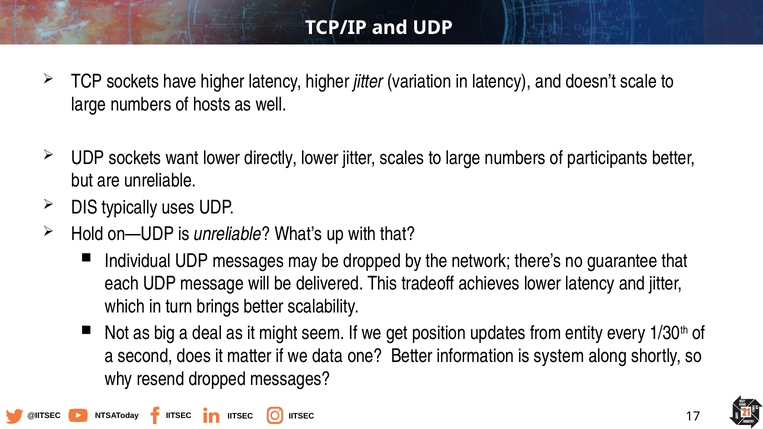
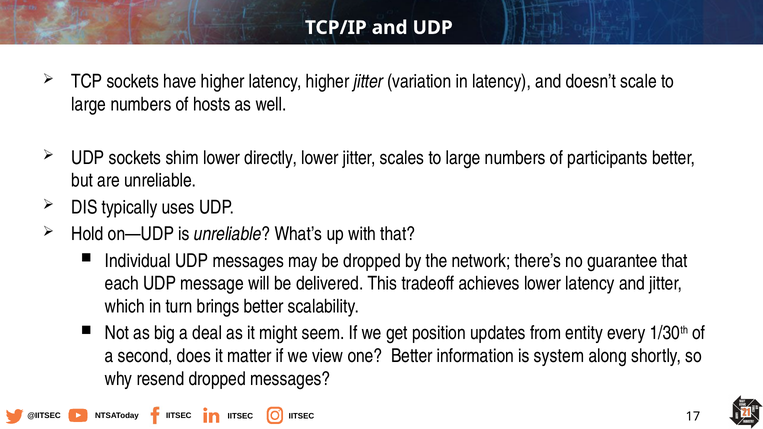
want: want -> shim (182, 158)
data: data -> view (328, 356)
